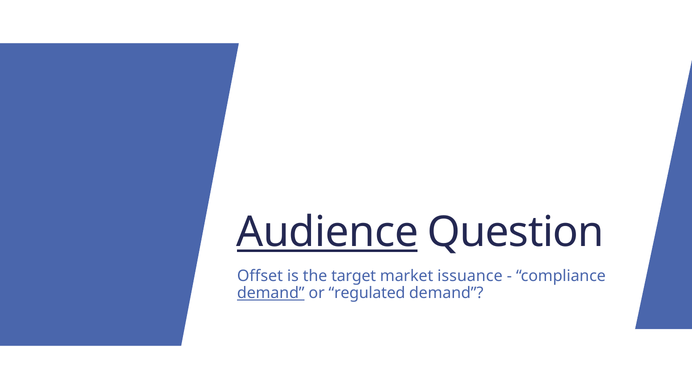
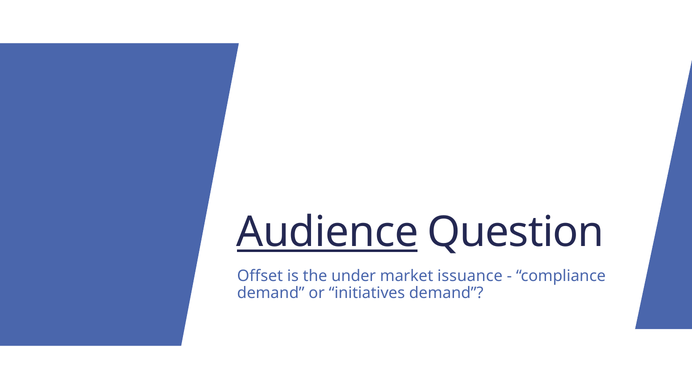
target: target -> under (354, 276)
demand underline: present -> none (271, 293)
regulated: regulated -> initiatives (367, 293)
